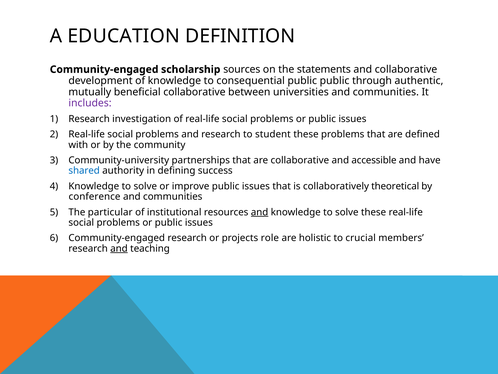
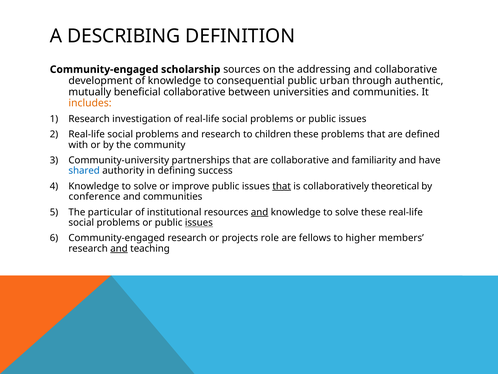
EDUCATION: EDUCATION -> DESCRIBING (124, 36)
statements: statements -> addressing (324, 69)
public public: public -> urban (335, 81)
includes colour: purple -> orange (90, 103)
student: student -> children (273, 134)
accessible: accessible -> familiarity (374, 160)
that underline: none -> present (282, 186)
issues underline: none -> present (199, 222)
holistic: holistic -> fellows (315, 238)
crucial: crucial -> higher (361, 238)
